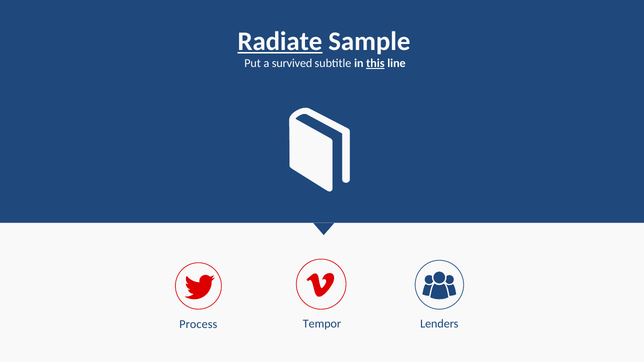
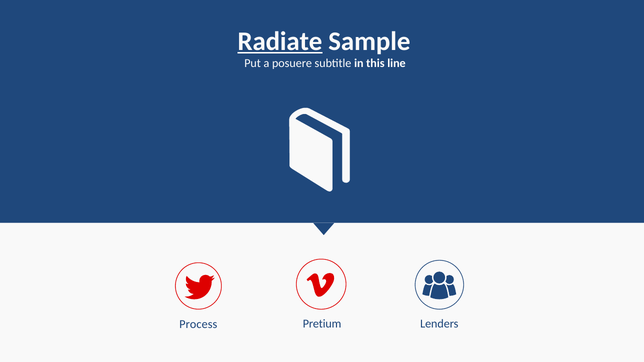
survived: survived -> posuere (292, 63)
this underline: present -> none (375, 63)
Tempor: Tempor -> Pretium (322, 324)
